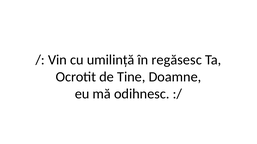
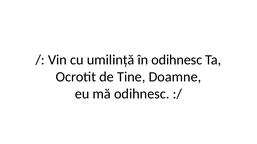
în regăsesc: regăsesc -> odihnesc (177, 60)
